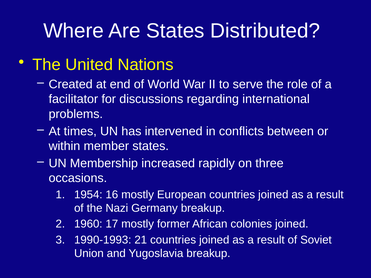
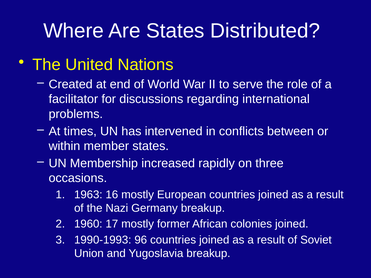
1954: 1954 -> 1963 (88, 195)
21: 21 -> 96 (141, 240)
